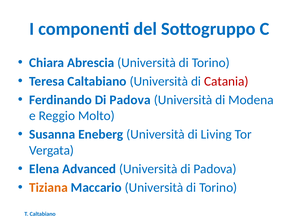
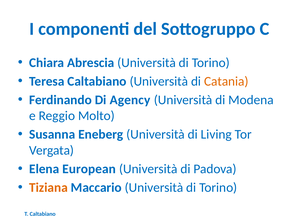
Catania colour: red -> orange (226, 81)
Ferdinando Di Padova: Padova -> Agency (130, 100)
Advanced: Advanced -> European (89, 169)
